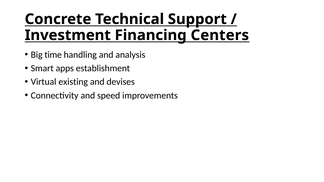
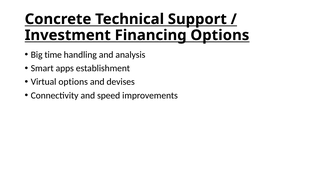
Financing Centers: Centers -> Options (220, 35)
Virtual existing: existing -> options (73, 82)
